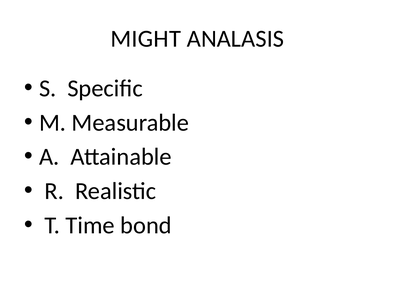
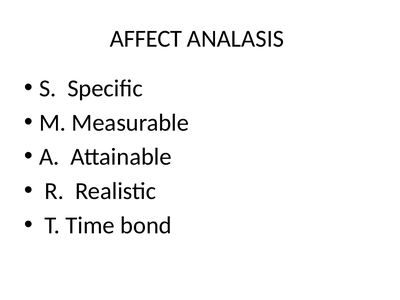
MIGHT: MIGHT -> AFFECT (146, 39)
